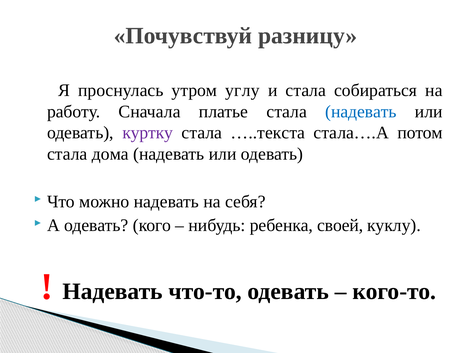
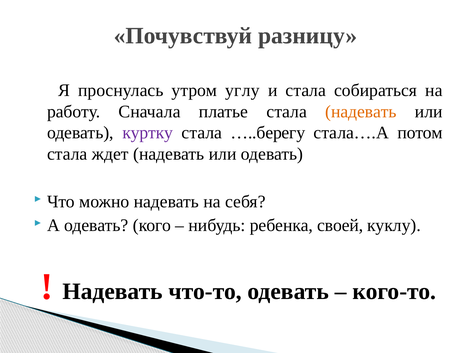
надевать colour: blue -> orange (361, 112)
…..текста: …..текста -> …..берегу (268, 133)
дома: дома -> ждет (110, 154)
